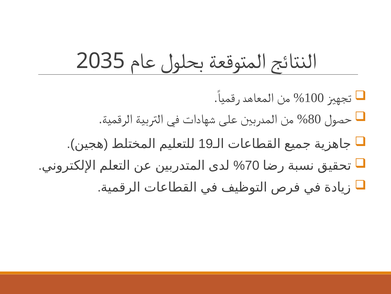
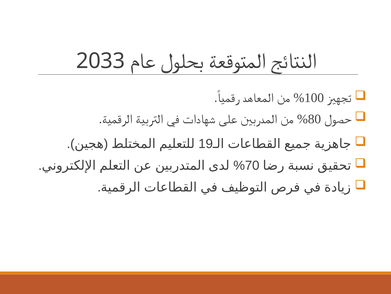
2035: 2035 -> 2033 (101, 61)
